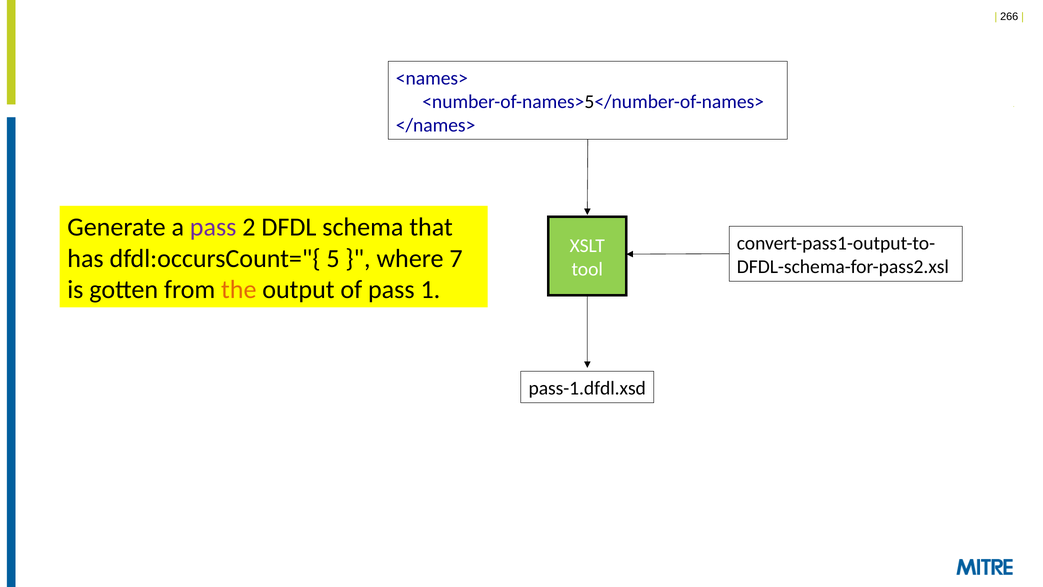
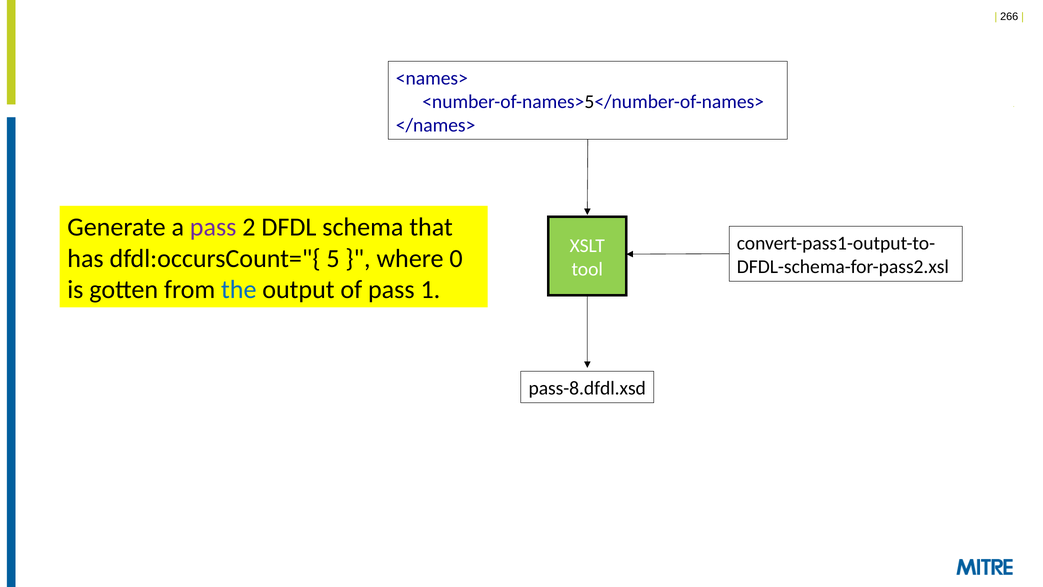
7: 7 -> 0 (456, 258)
the colour: orange -> blue (239, 290)
pass-1.dfdl.xsd: pass-1.dfdl.xsd -> pass-8.dfdl.xsd (587, 388)
